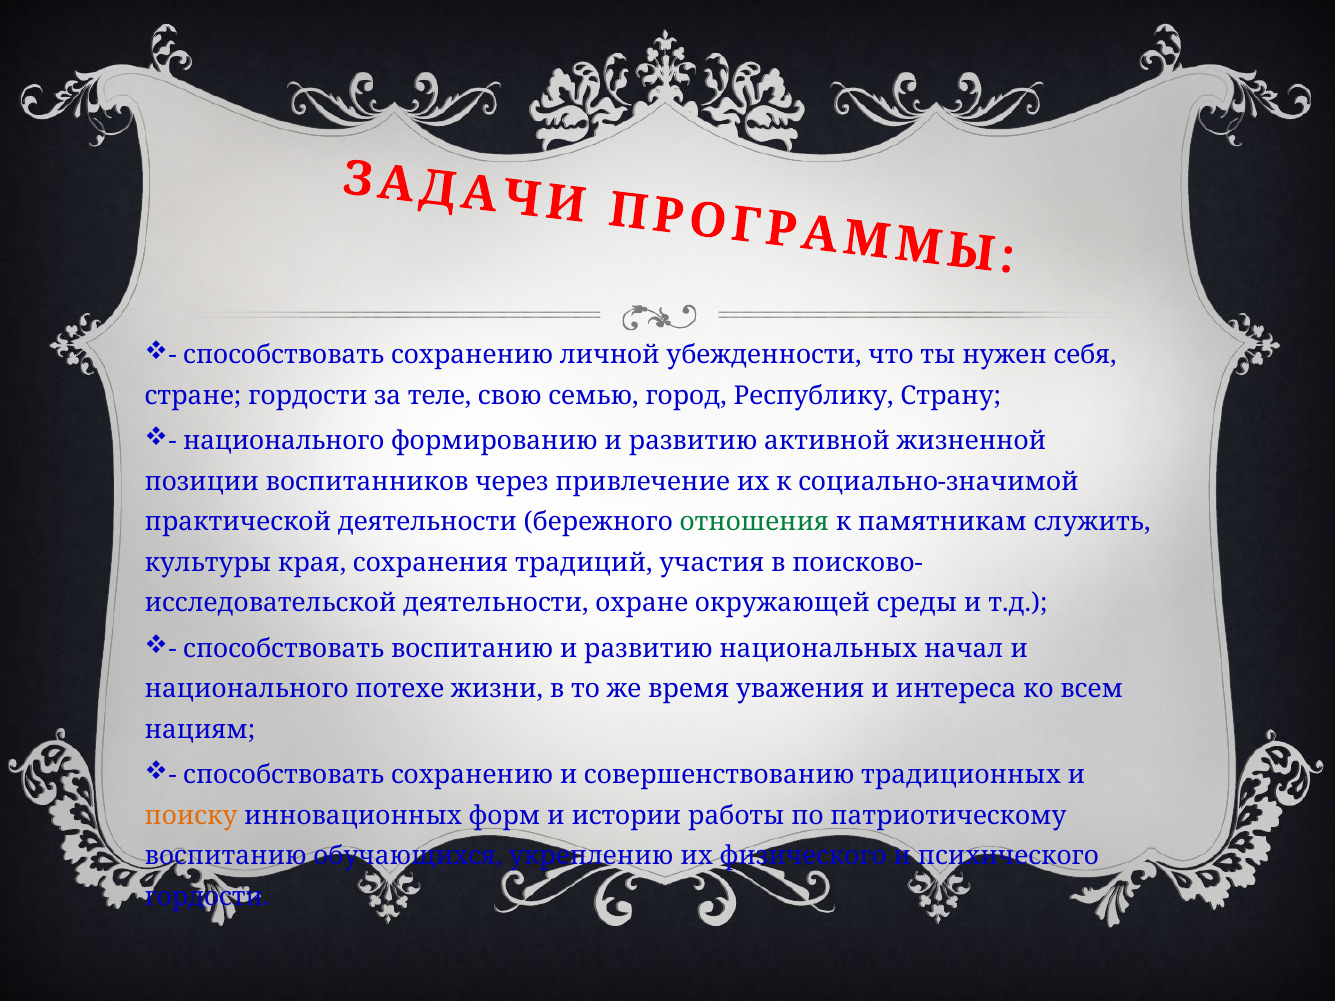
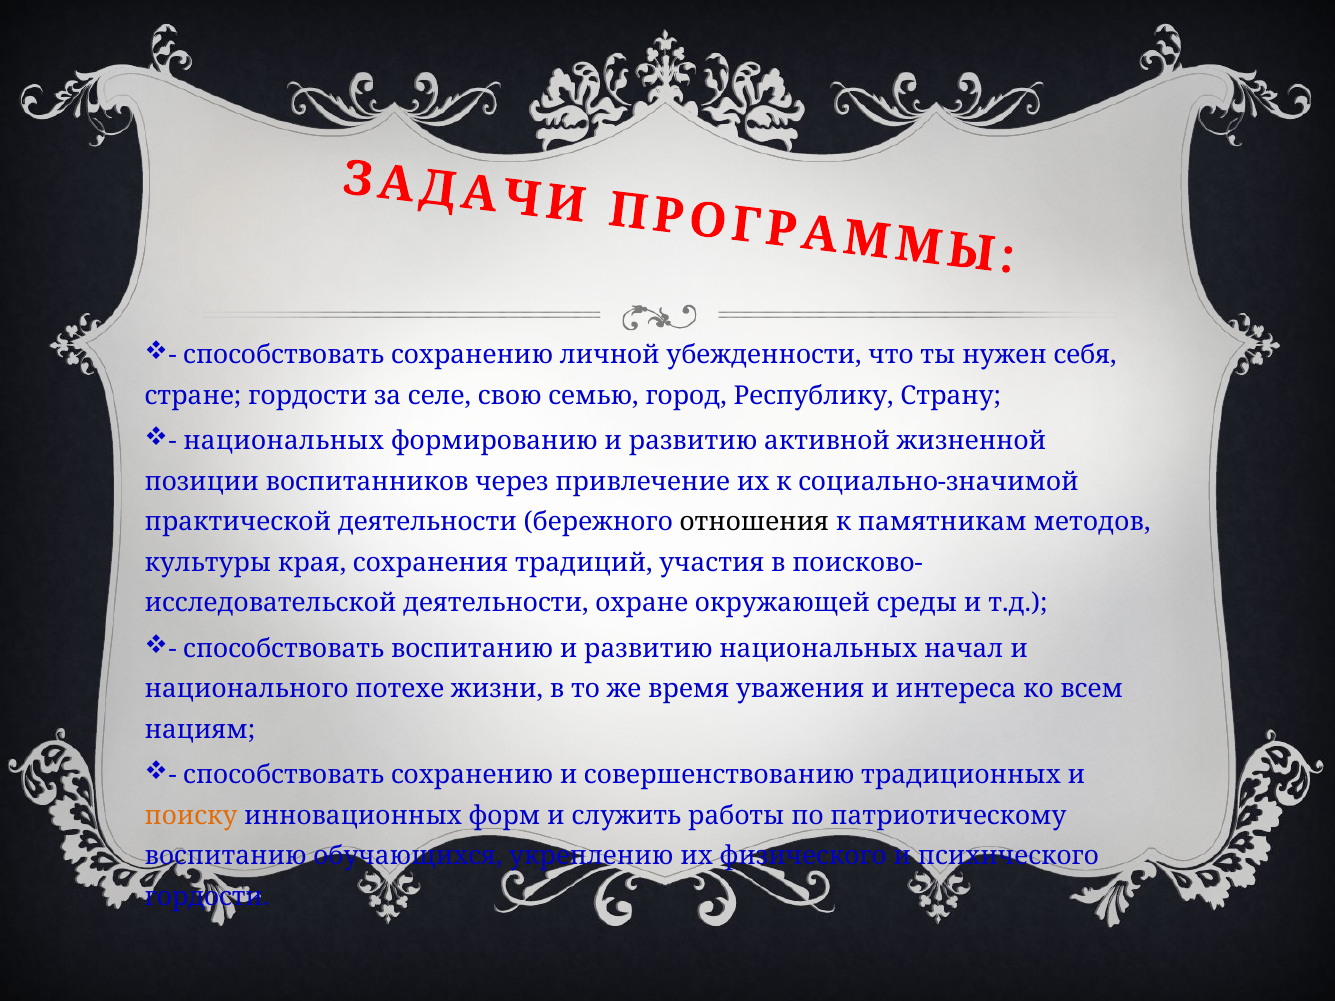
теле: теле -> селе (440, 396)
национального: национального -> национальных (284, 441)
отношения colour: green -> black (754, 522)
служить: служить -> методов (1092, 522)
истории: истории -> служить (626, 816)
